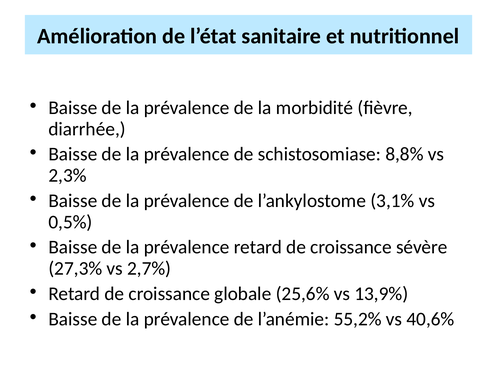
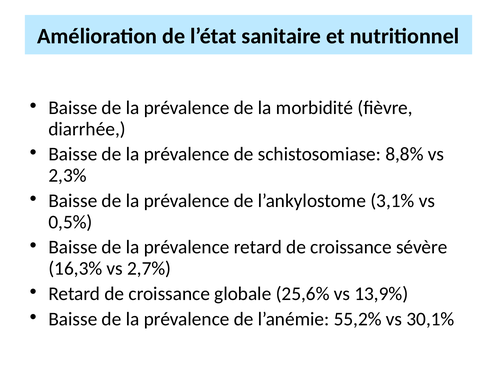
27,3%: 27,3% -> 16,3% (75, 268)
40,6%: 40,6% -> 30,1% (430, 319)
